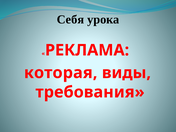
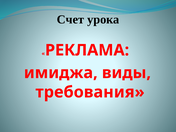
Себя: Себя -> Счет (70, 19)
которая: которая -> имиджа (61, 73)
